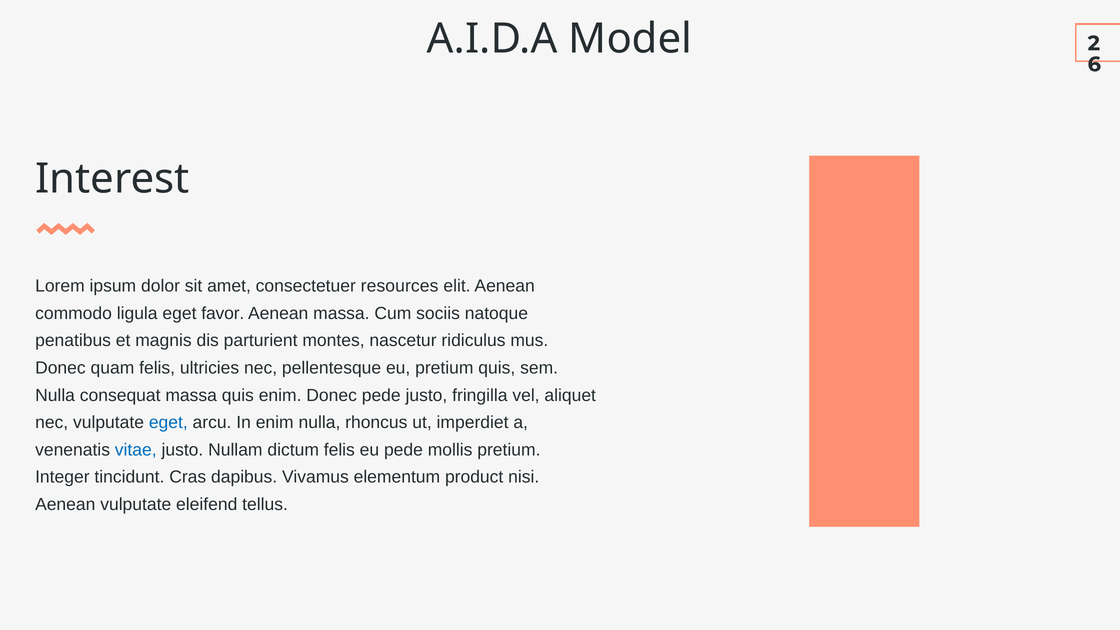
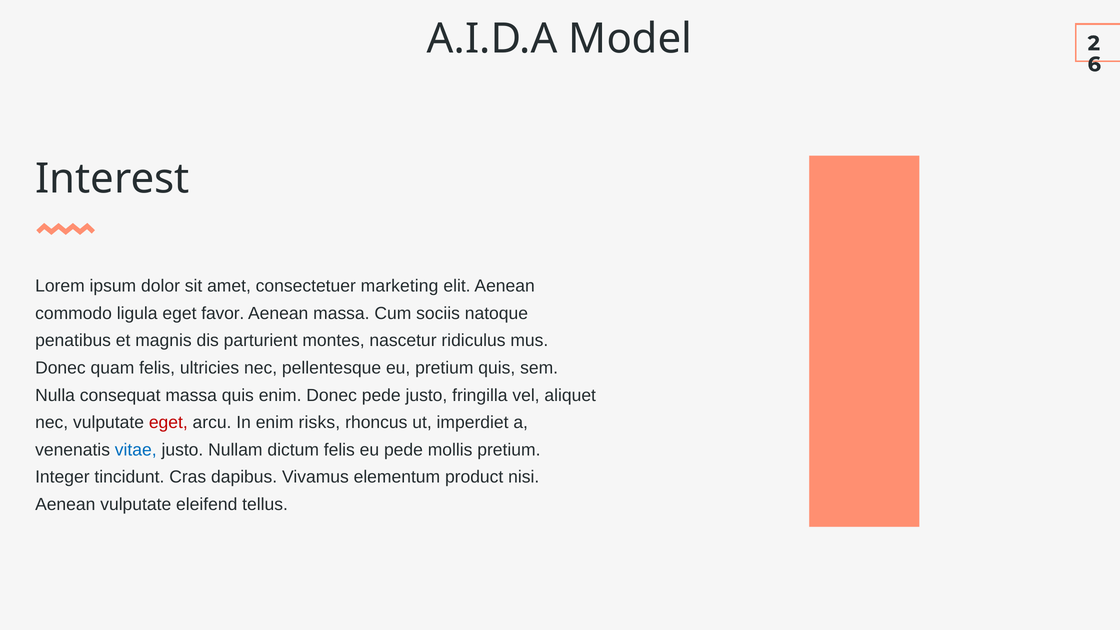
resources: resources -> marketing (400, 286)
eget colour: blue -> red (168, 423)
enim nulla: nulla -> risks (319, 423)
